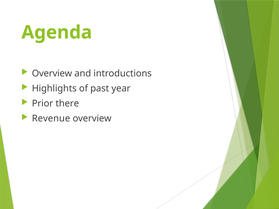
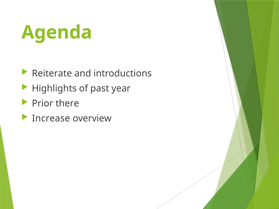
Overview: Overview -> Reiterate (52, 74)
Revenue: Revenue -> Increase (51, 119)
